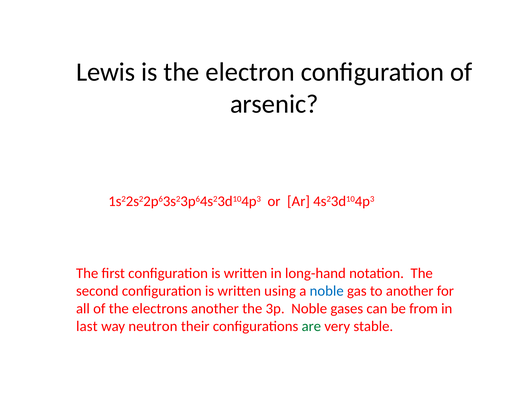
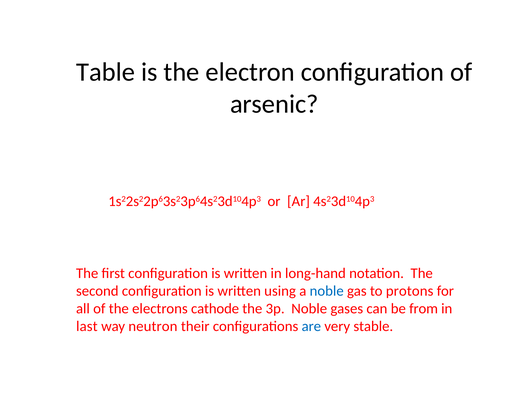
Lewis: Lewis -> Table (106, 72)
to another: another -> protons (410, 291)
electrons another: another -> cathode (215, 309)
are colour: green -> blue (311, 327)
